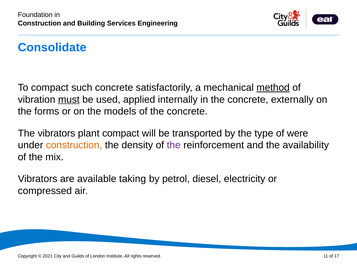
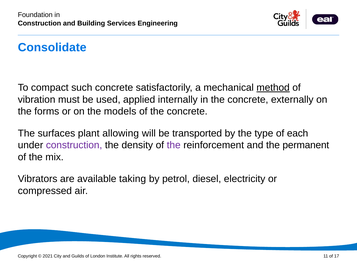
must underline: present -> none (69, 99)
The vibrators: vibrators -> surfaces (56, 133)
plant compact: compact -> allowing (121, 133)
were: were -> each (298, 133)
construction colour: orange -> purple (74, 145)
availability: availability -> permanent (306, 145)
